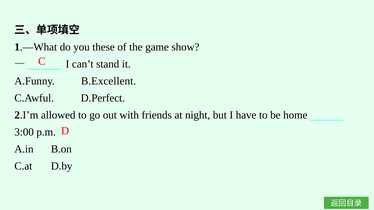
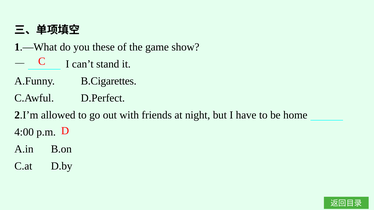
B.Excellent: B.Excellent -> B.Cigarettes (109, 81)
3:00: 3:00 -> 4:00 (24, 132)
